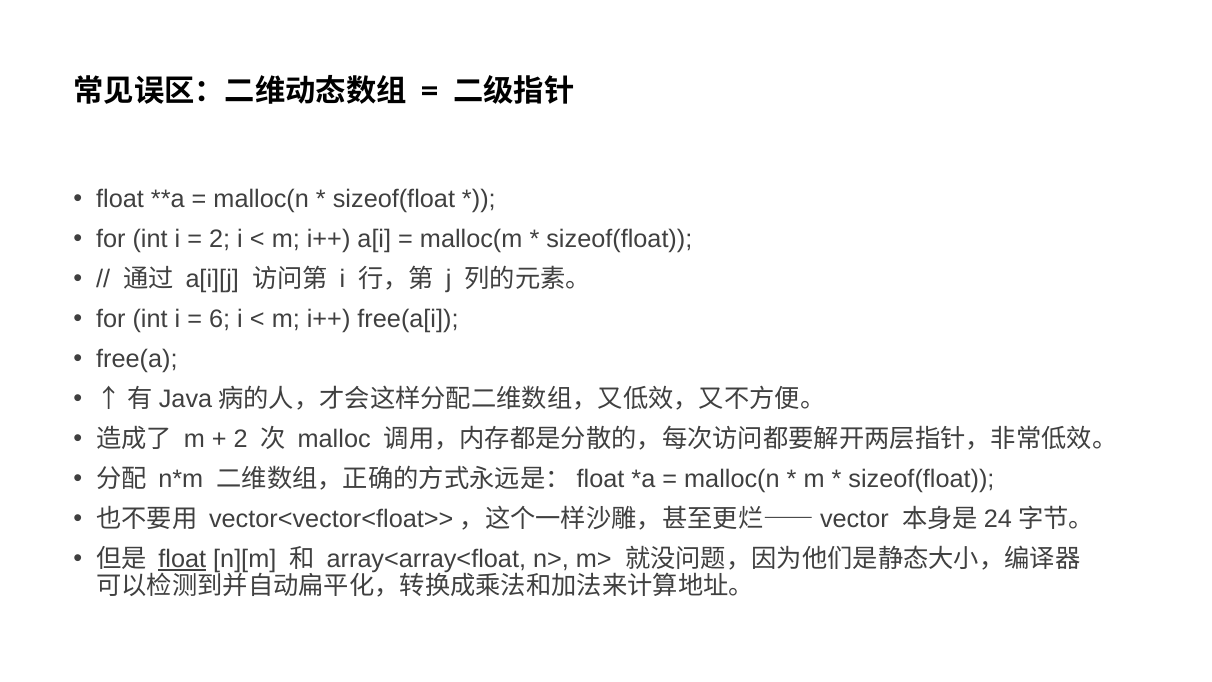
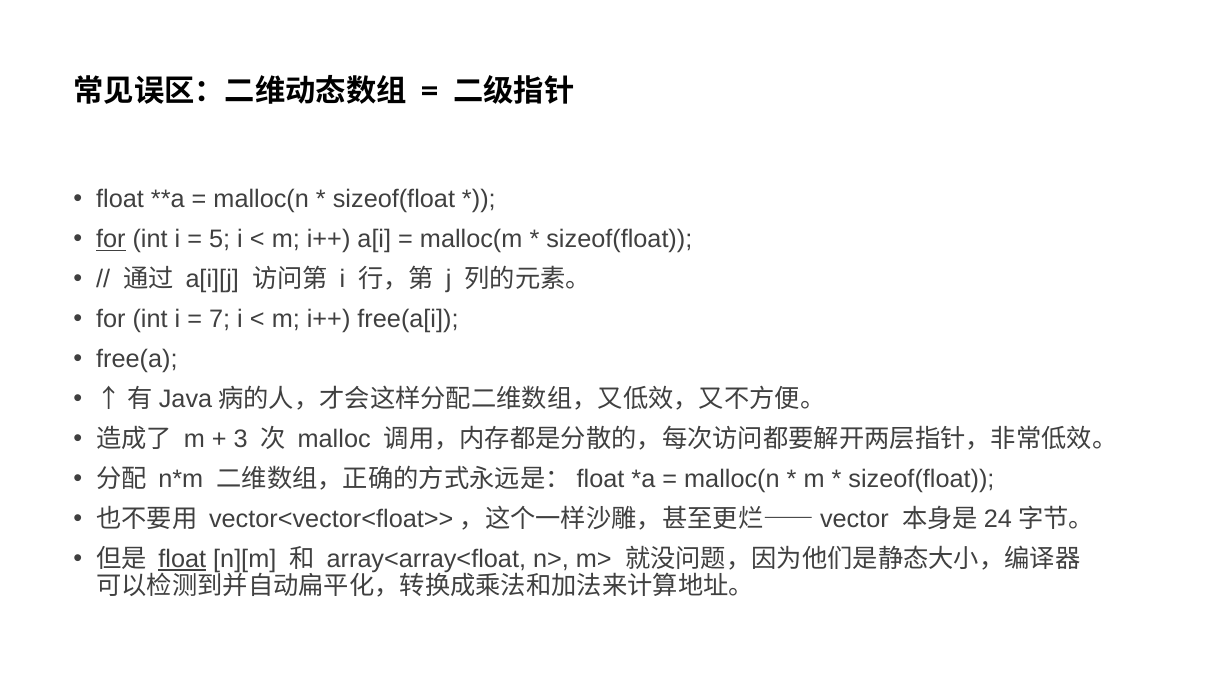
for underline: none -> present (111, 239)
2: 2 -> 5 (220, 239)
6: 6 -> 7 (220, 319)
2: 2 -> 3 (241, 439)
